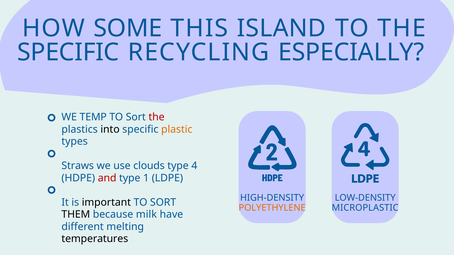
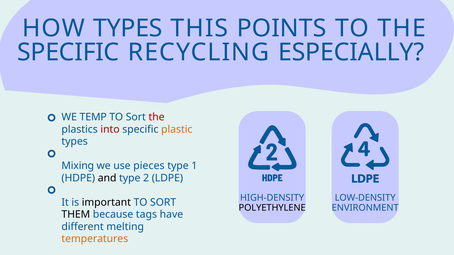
HOW SOME: SOME -> TYPES (128, 28)
ISLAND: ISLAND -> POINTS (282, 28)
into colour: black -> red (110, 130)
Straws: Straws -> Mixing (78, 166)
clouds: clouds -> pieces (149, 166)
4: 4 -> 1 (194, 166)
and colour: red -> black (107, 178)
1: 1 -> 2 (146, 178)
POLYETHYLENE colour: orange -> black (272, 208)
MICROPLASTIC: MICROPLASTIC -> ENVIRONMENT (365, 208)
milk: milk -> tags (146, 215)
temperatures colour: black -> orange (95, 239)
